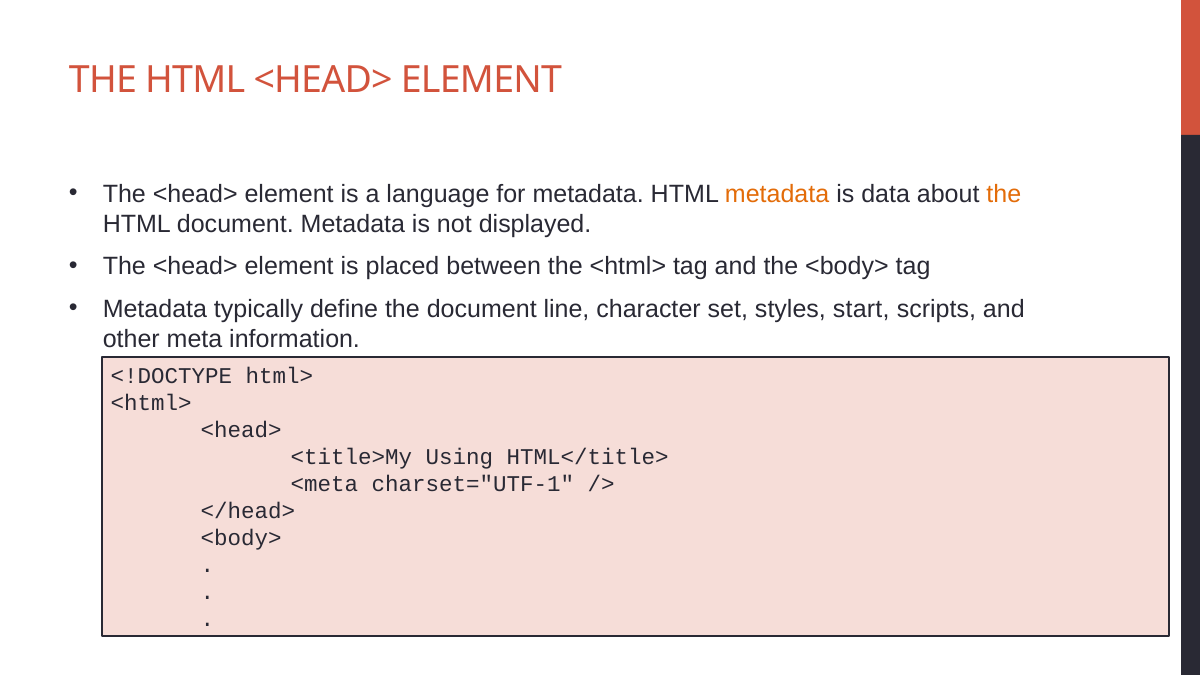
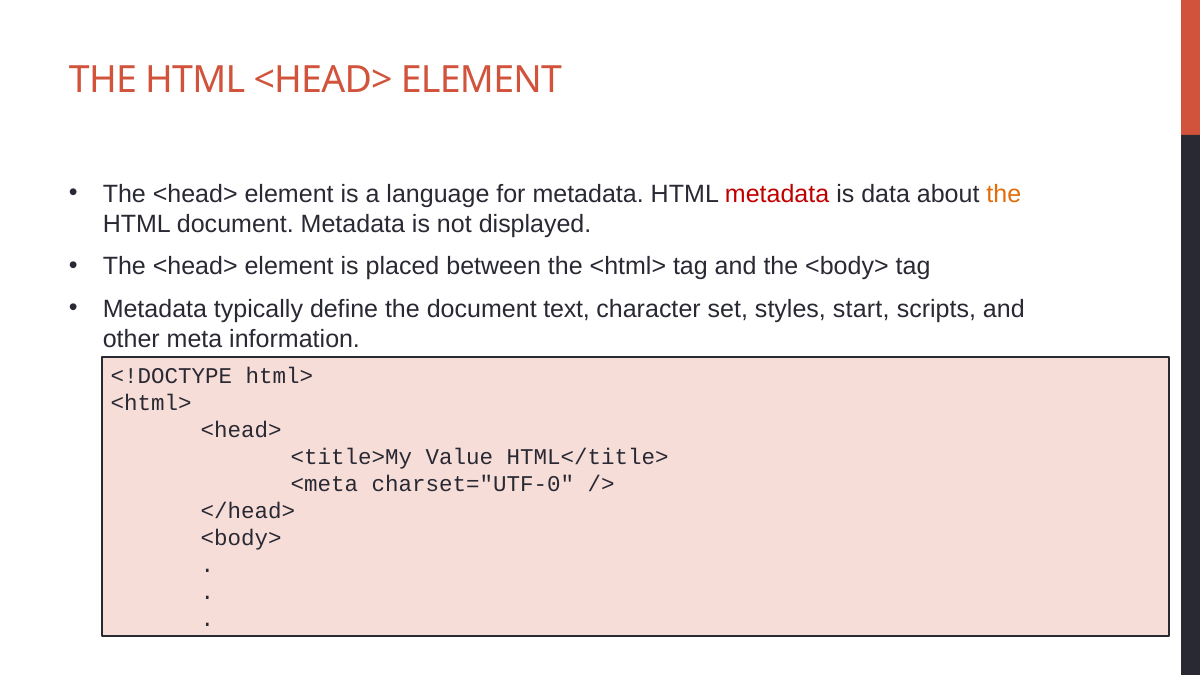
metadata colour: orange -> red (777, 194)
line: line -> text (567, 309)
Using: Using -> Value (459, 457)
charset="UTF-1: charset="UTF-1 -> charset="UTF-0 (473, 484)
